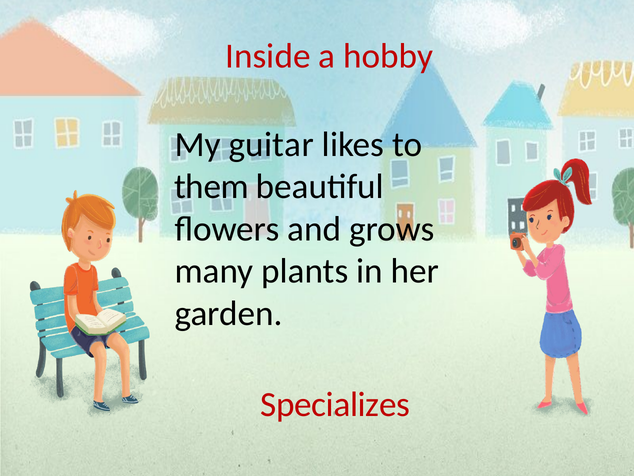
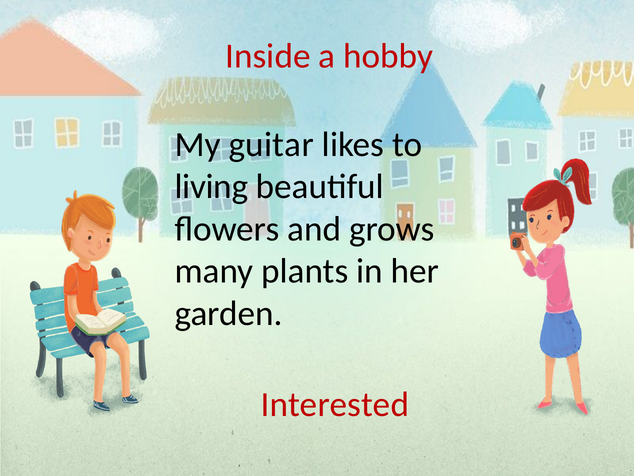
them: them -> living (211, 186)
Specializes: Specializes -> Interested (335, 404)
